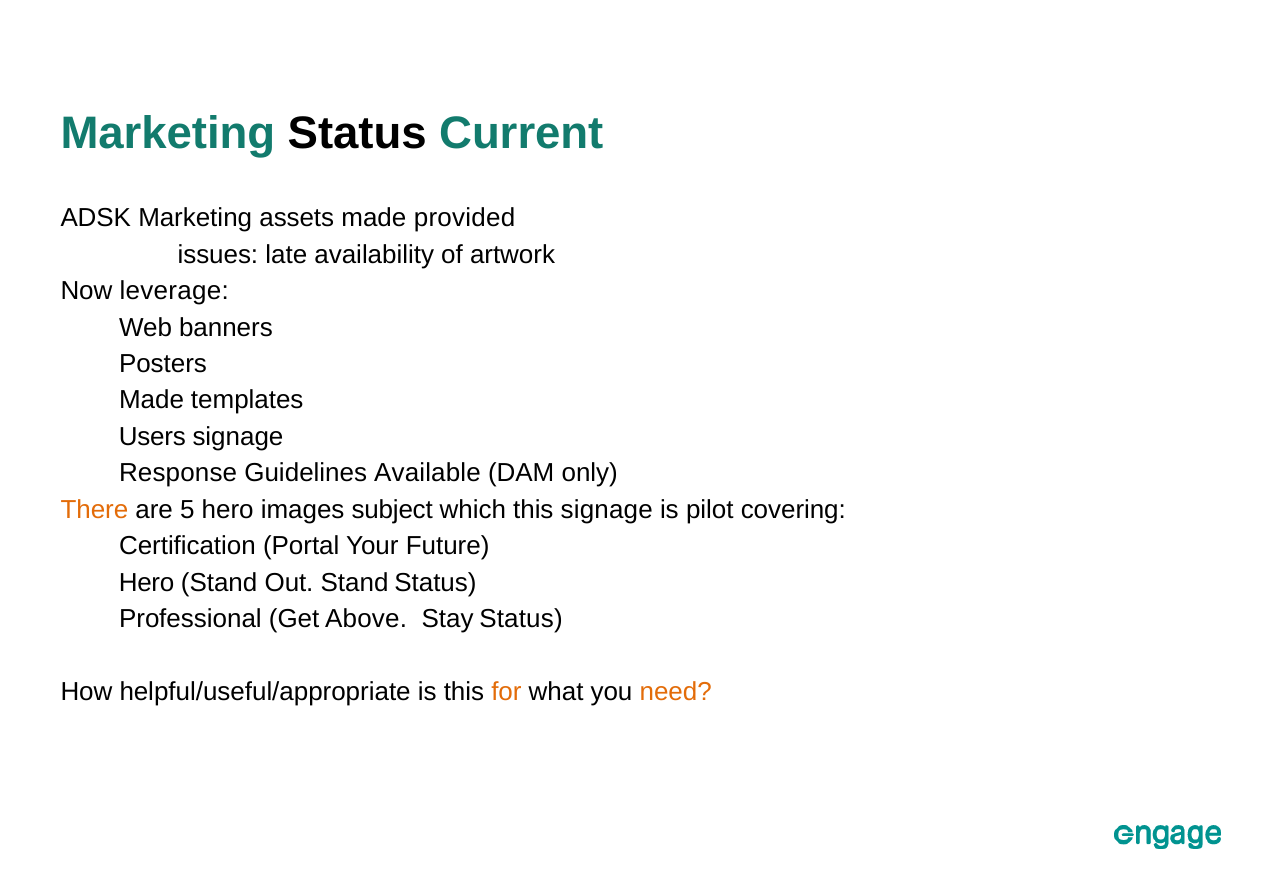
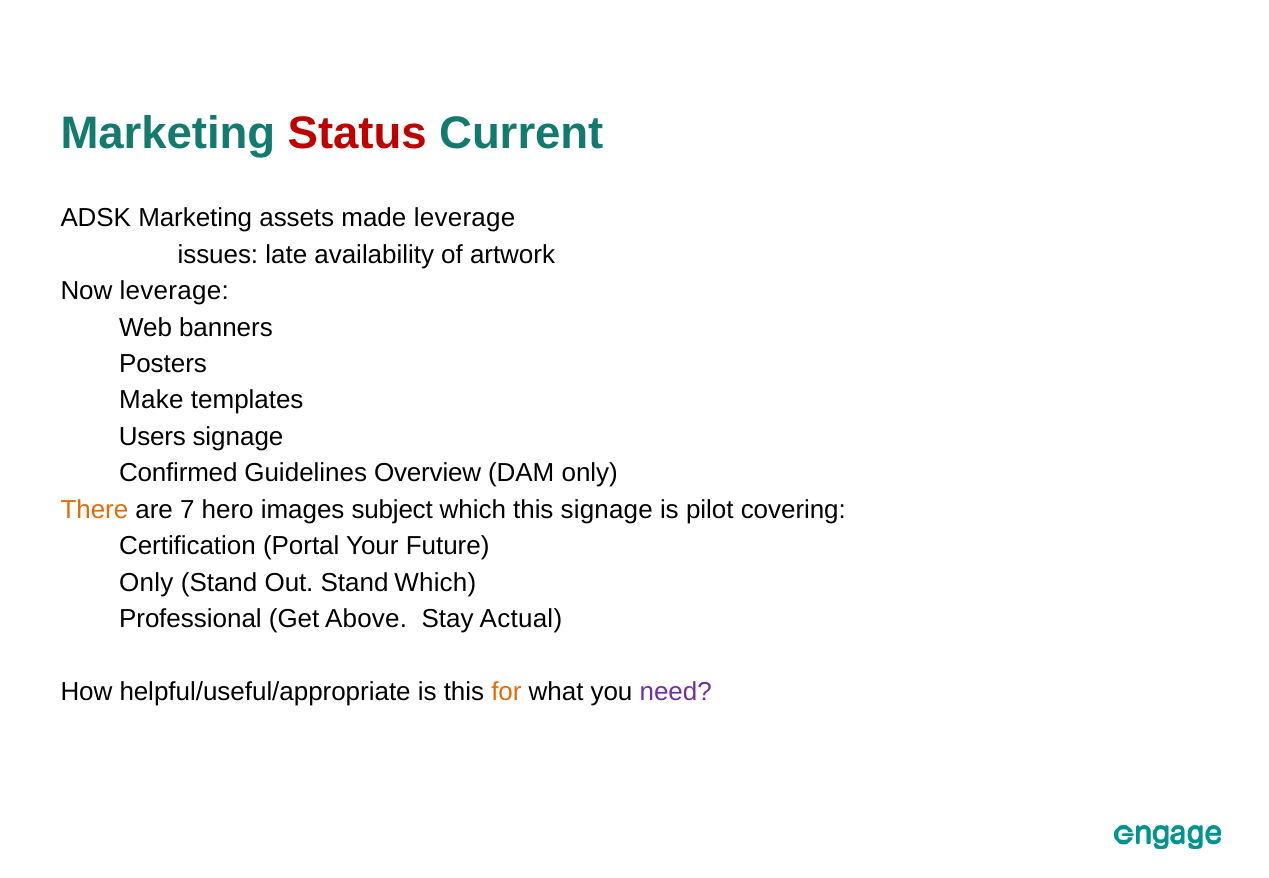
Status colour: black -> red (357, 134)
made provided: provided -> leverage (465, 218)
Made: Made -> Make (151, 401)
Response: Response -> Confirmed (178, 474)
Available: Available -> Overview (428, 474)
5: 5 -> 7 (187, 510)
Hero: Hero -> Only (146, 583)
Stand Status: Status -> Which (435, 583)
Stay Status: Status -> Actual (521, 619)
need colour: orange -> purple (676, 692)
